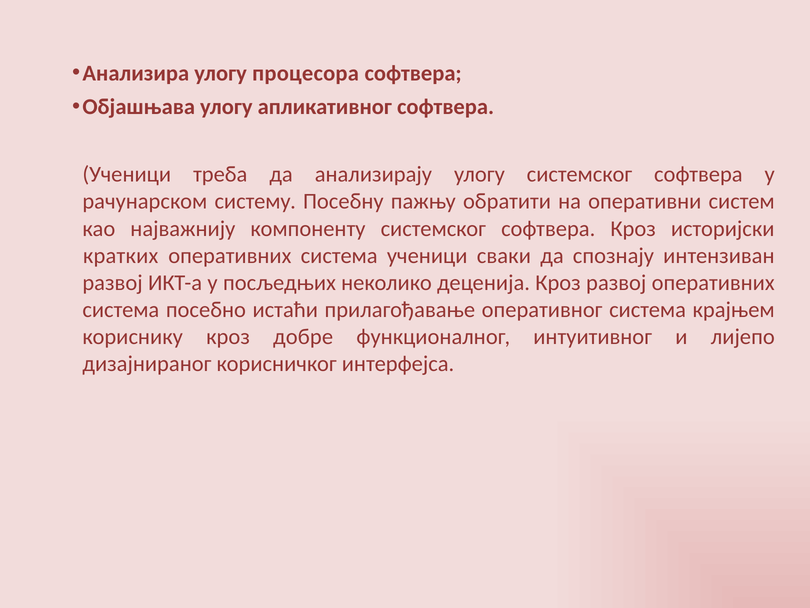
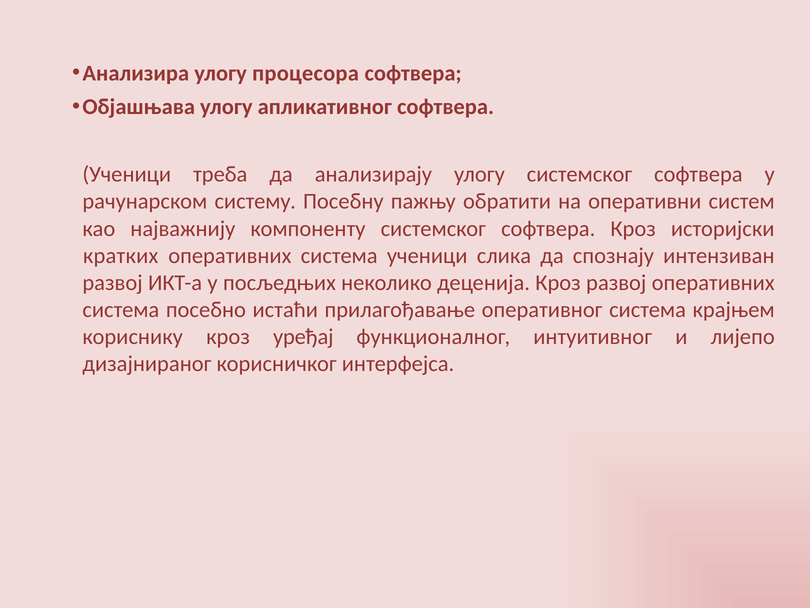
сваки: сваки -> слика (504, 255)
добре: добре -> уређај (303, 336)
